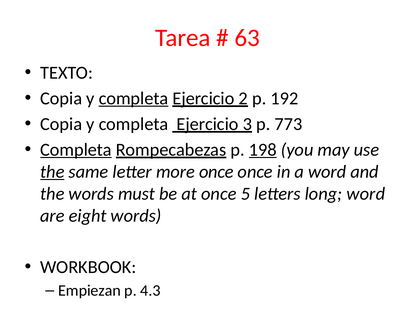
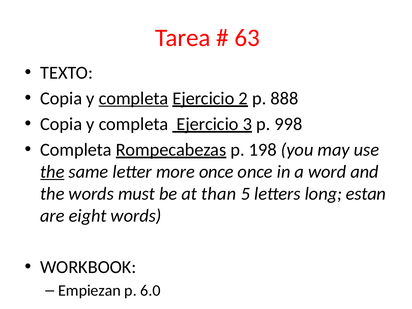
192: 192 -> 888 (284, 98)
773: 773 -> 998 (289, 124)
Completa underline: present -> none (76, 150)
198 underline: present -> none (263, 150)
at once: once -> than (219, 194)
long word: word -> estan (366, 194)
4.3: 4.3 -> 6.0 (150, 291)
